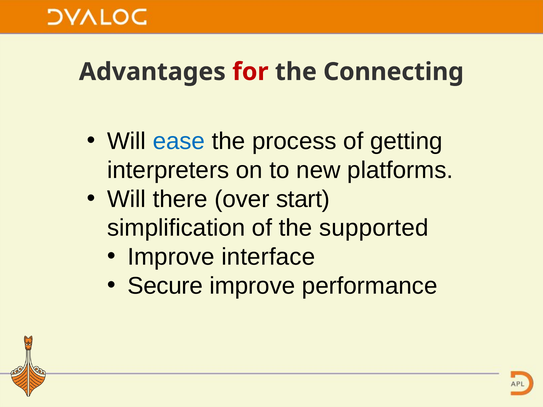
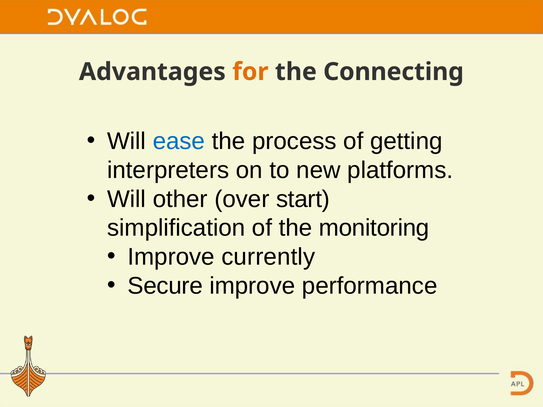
for colour: red -> orange (250, 72)
there: there -> other (180, 199)
supported: supported -> monitoring (374, 228)
interface: interface -> currently (268, 257)
